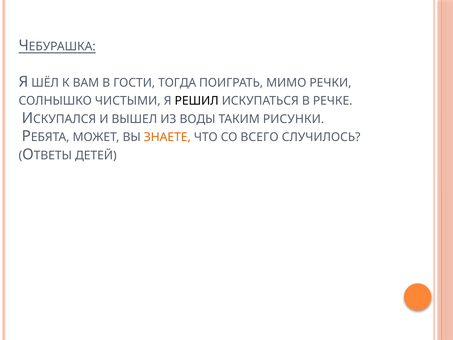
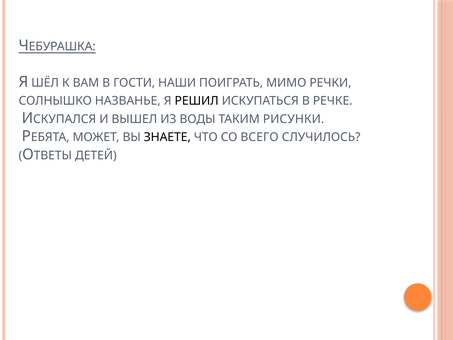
ТОГДА: ТОГДА -> НАШИ (177, 83)
ЧИСТЫМИ: ЧИСТЫМИ -> НАЗВАНЬЕ (128, 101)
ЗНАЕТЕ colour: orange -> black (167, 137)
